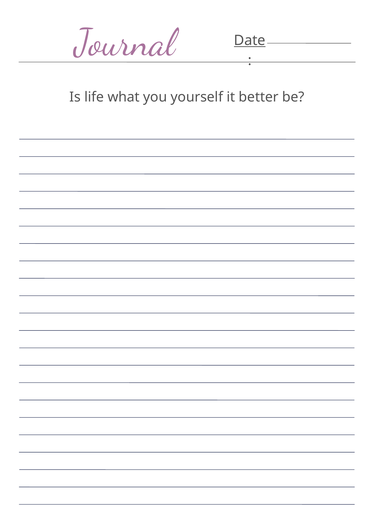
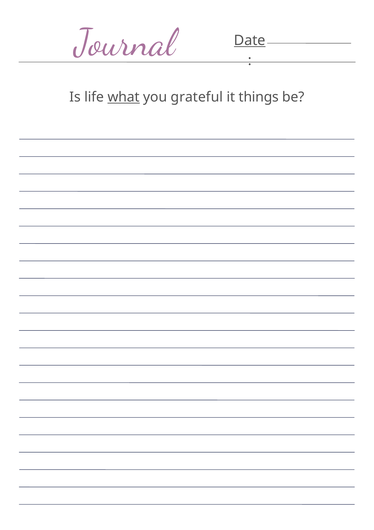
what underline: none -> present (124, 97)
yourself: yourself -> grateful (197, 97)
better: better -> things (259, 97)
